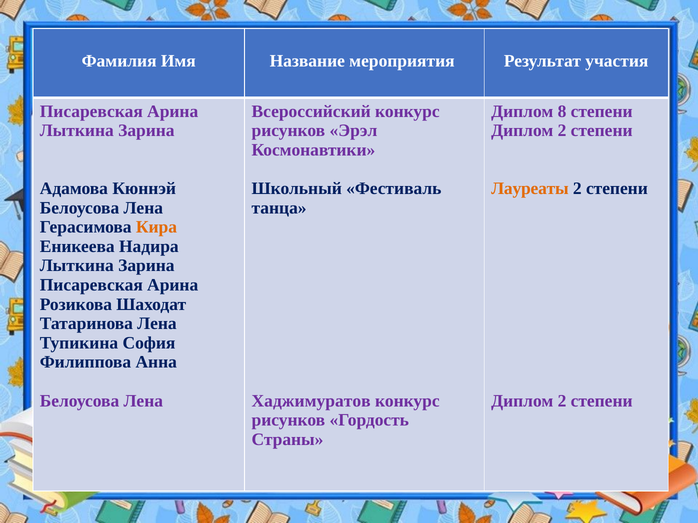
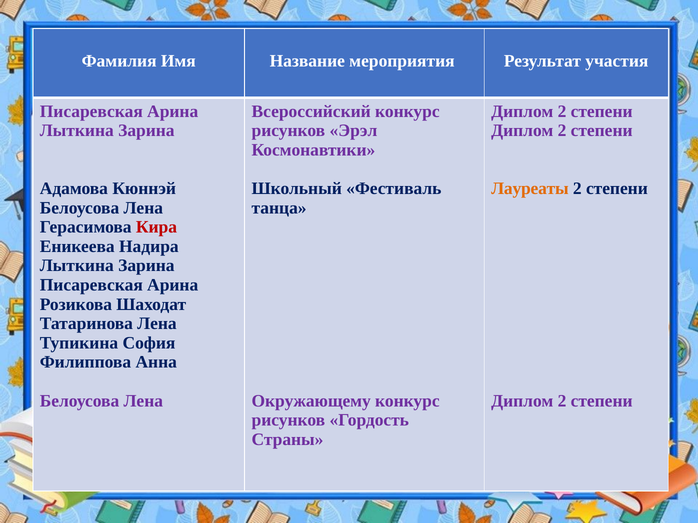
8: 8 -> 2 (562, 111)
Кира colour: orange -> red (156, 227)
Хаджимуратов: Хаджимуратов -> Окружающему (311, 401)
